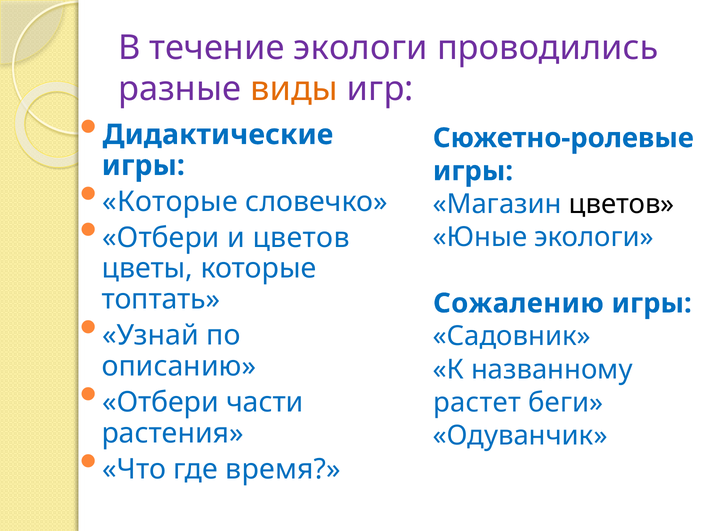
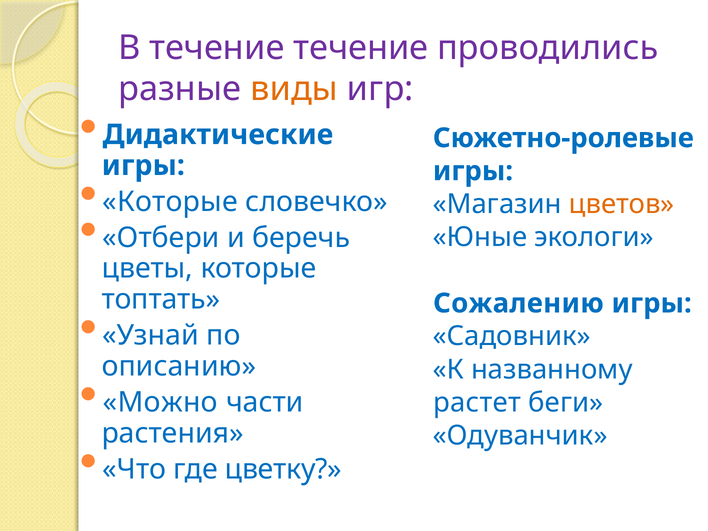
течение экологи: экологи -> течение (361, 48)
цветов colour: black -> orange (622, 204)
и цветов: цветов -> беречь (301, 238)
Отбери: Отбери -> Можно (160, 402)
время: время -> цветку (283, 469)
